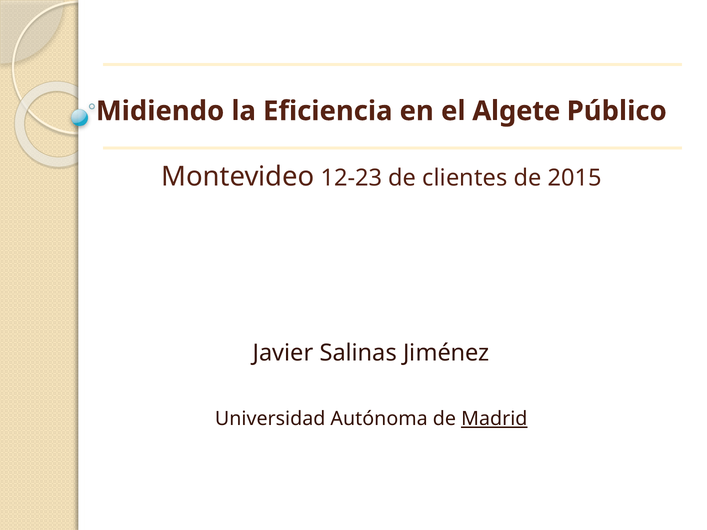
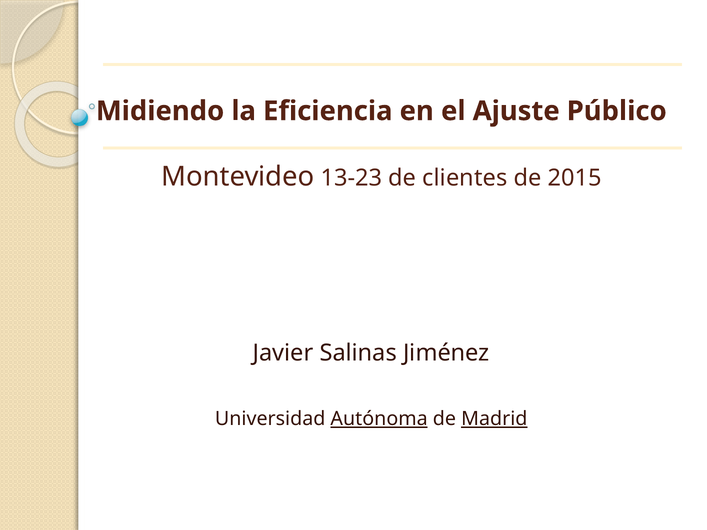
Algete: Algete -> Ajuste (516, 111)
12-23: 12-23 -> 13-23 (351, 178)
Autónoma underline: none -> present (379, 419)
